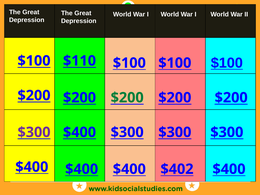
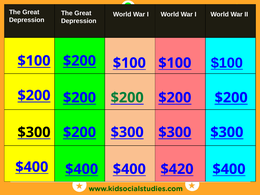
$110: $110 -> $200 (80, 61)
$300 colour: purple -> black (34, 132)
$400: $400 -> $200 (80, 132)
$402: $402 -> $420 (177, 169)
